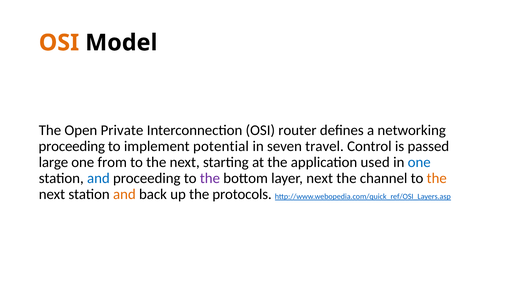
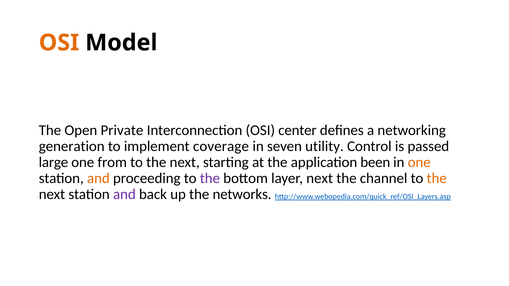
router: router -> center (297, 130)
proceeding: proceeding -> generation (72, 146)
potential: potential -> coverage (221, 146)
travel: travel -> utility (325, 146)
used: used -> been (375, 162)
one colour: blue -> orange (419, 162)
and colour: blue -> orange (98, 178)
and colour: orange -> purple (124, 194)
protocols: protocols -> networks (242, 194)
